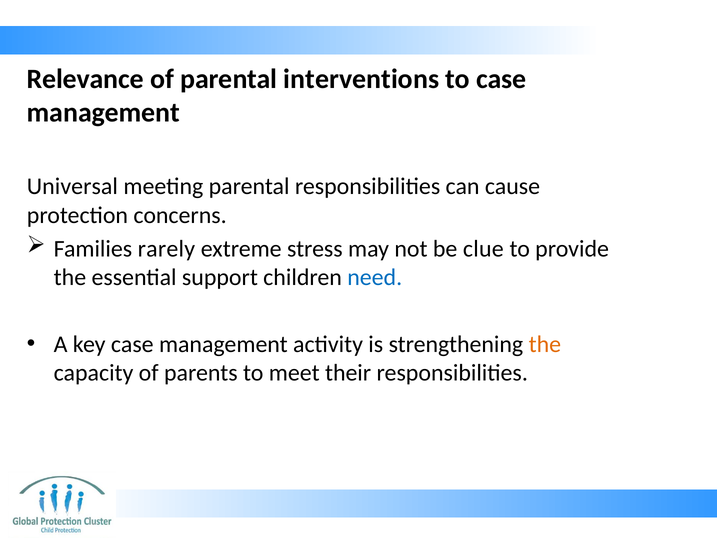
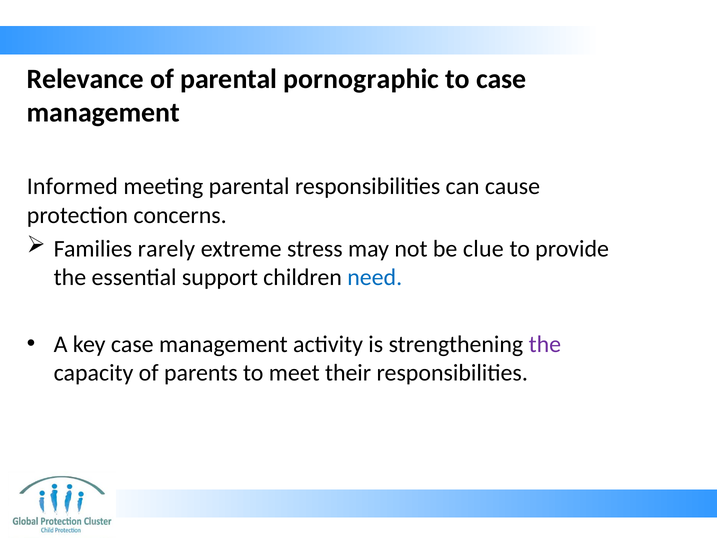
interventions: interventions -> pornographic (361, 79)
Universal: Universal -> Informed (72, 186)
the colour: orange -> purple (545, 344)
